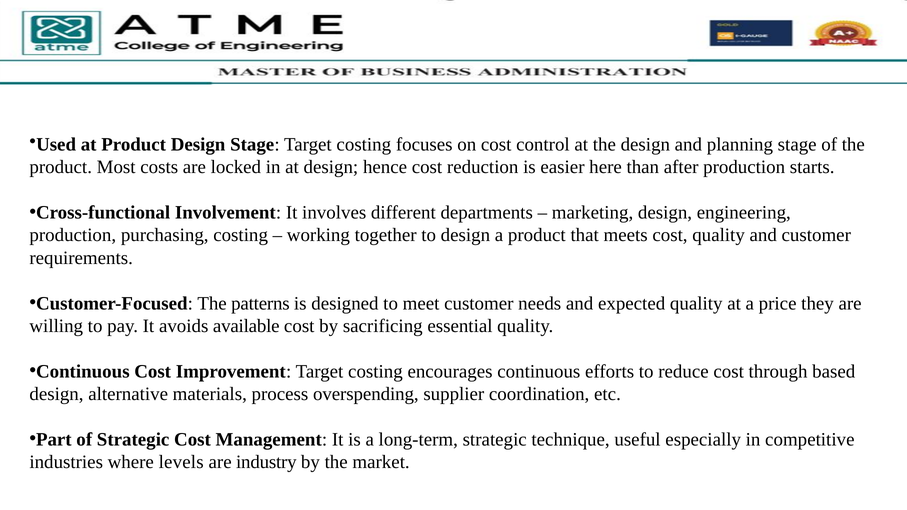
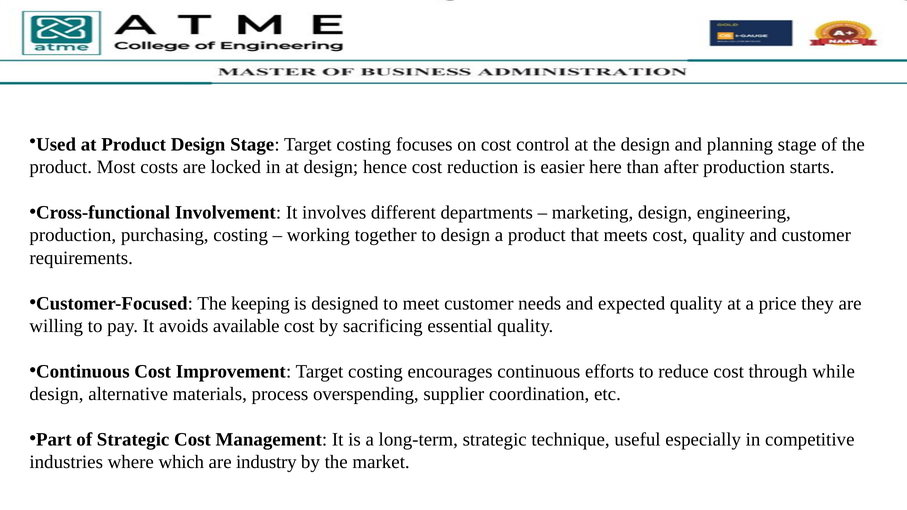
patterns: patterns -> keeping (260, 303)
based: based -> while (834, 371)
levels: levels -> which (181, 462)
